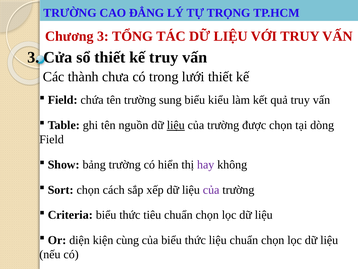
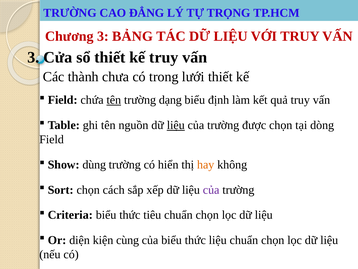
TỔNG: TỔNG -> BẢNG (133, 36)
tên underline: none -> present (114, 100)
sung: sung -> dạng (170, 100)
kiểu: kiểu -> định (219, 100)
bảng: bảng -> dùng (94, 164)
hay colour: purple -> orange (206, 164)
